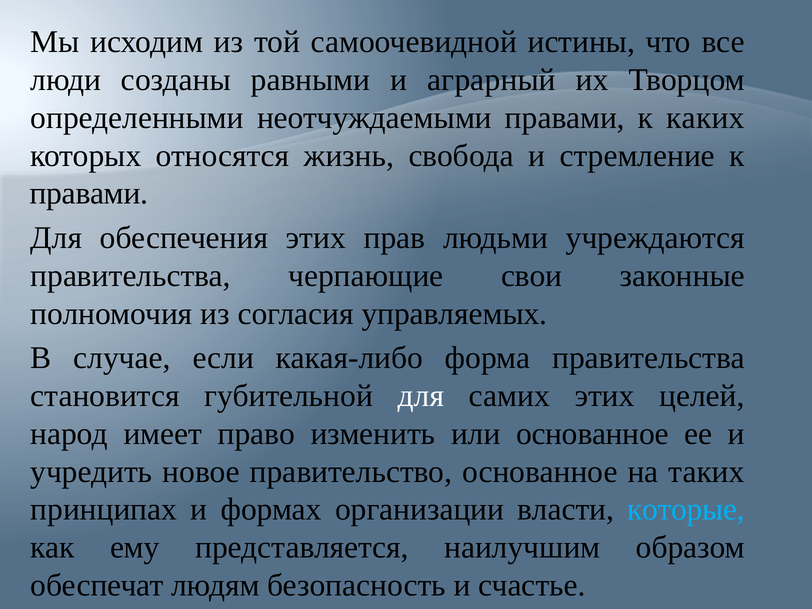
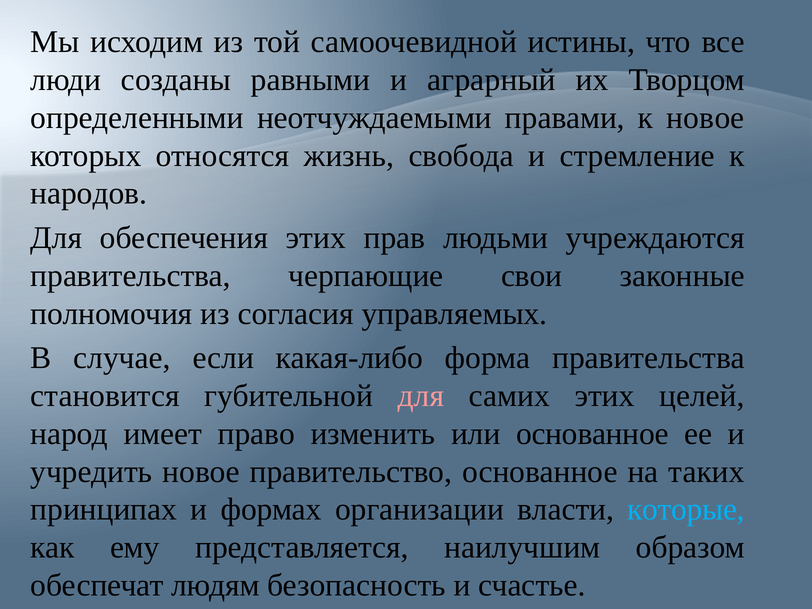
к каких: каких -> новое (705, 118)
правами: правами -> народов (89, 194)
для colour: white -> pink (421, 396)
